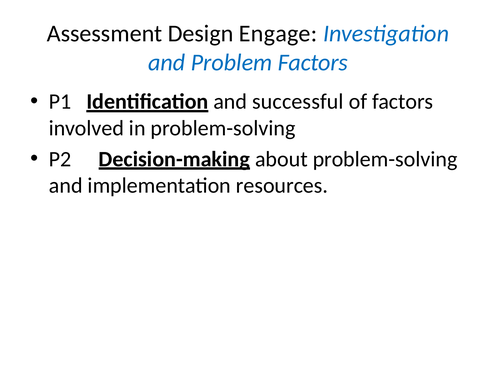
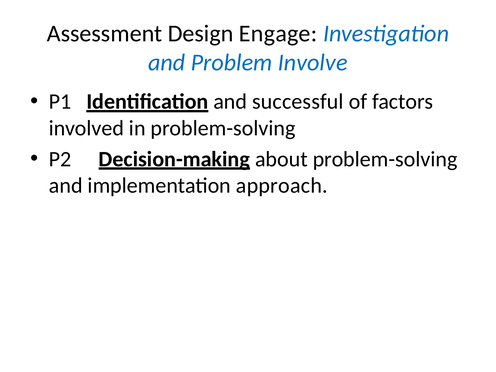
Problem Factors: Factors -> Involve (313, 62)
resources: resources -> approach (282, 186)
